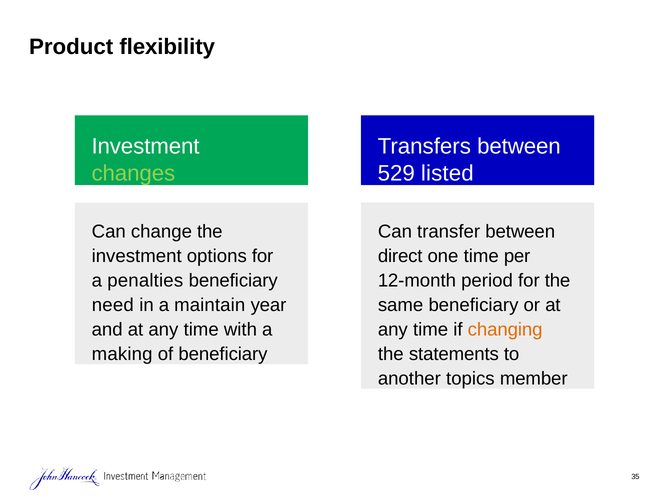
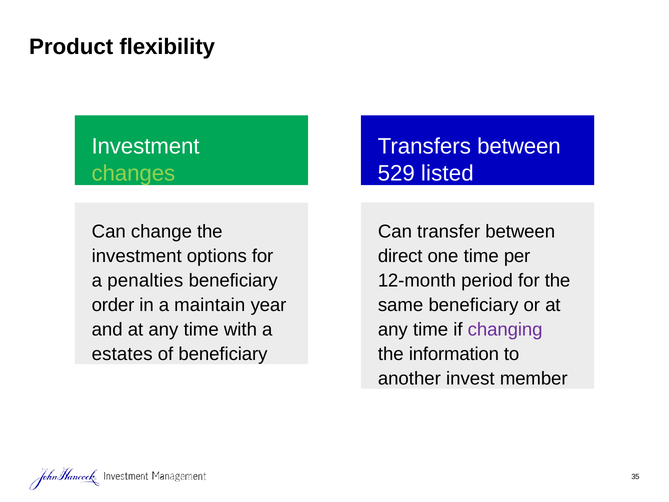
need: need -> order (113, 305)
changing colour: orange -> purple (505, 330)
making: making -> estates (122, 354)
statements: statements -> information (454, 354)
topics: topics -> invest (470, 379)
